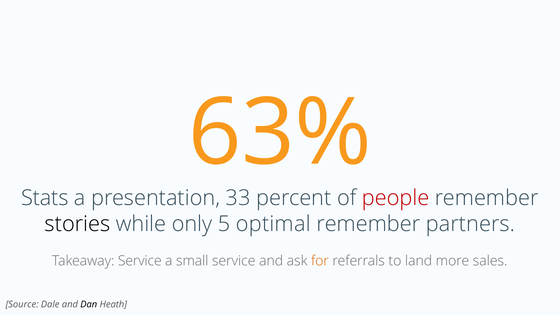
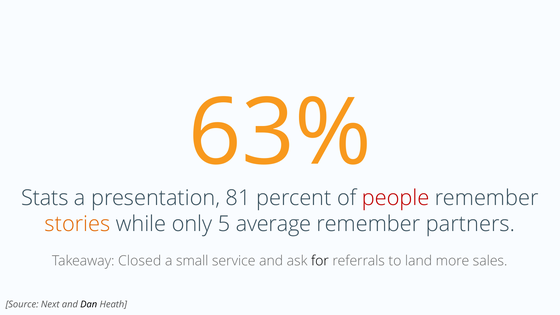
33: 33 -> 81 (238, 198)
stories colour: black -> orange (77, 224)
optimal: optimal -> average (274, 224)
Takeaway Service: Service -> Closed (140, 261)
for colour: orange -> black (320, 261)
Dale: Dale -> Next (50, 304)
